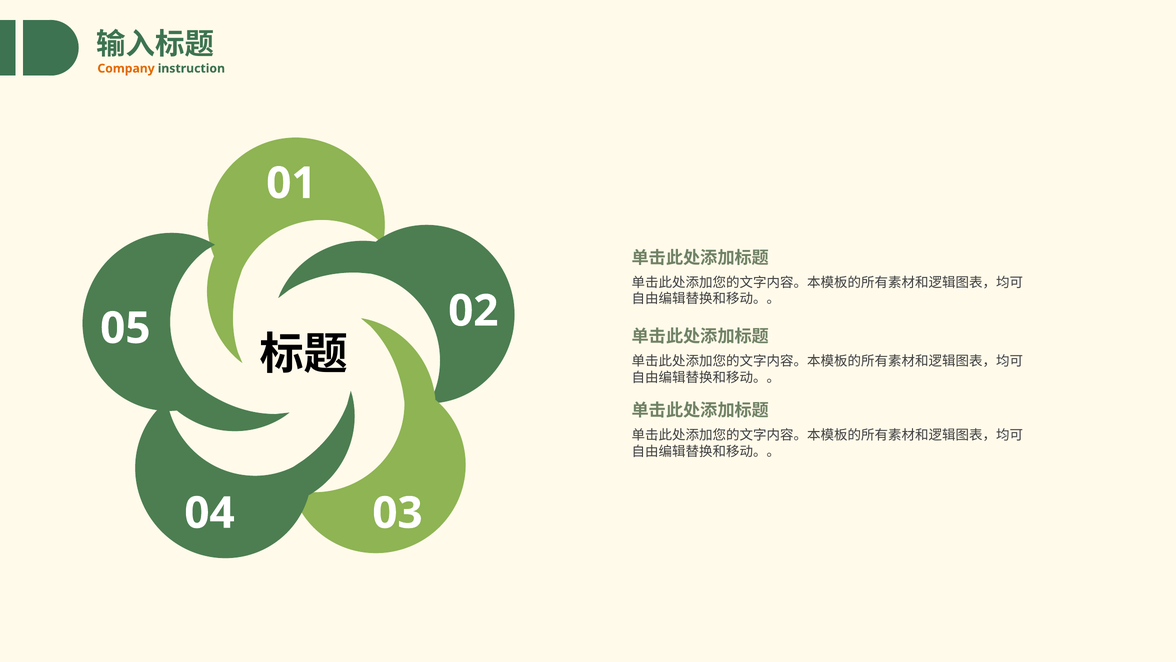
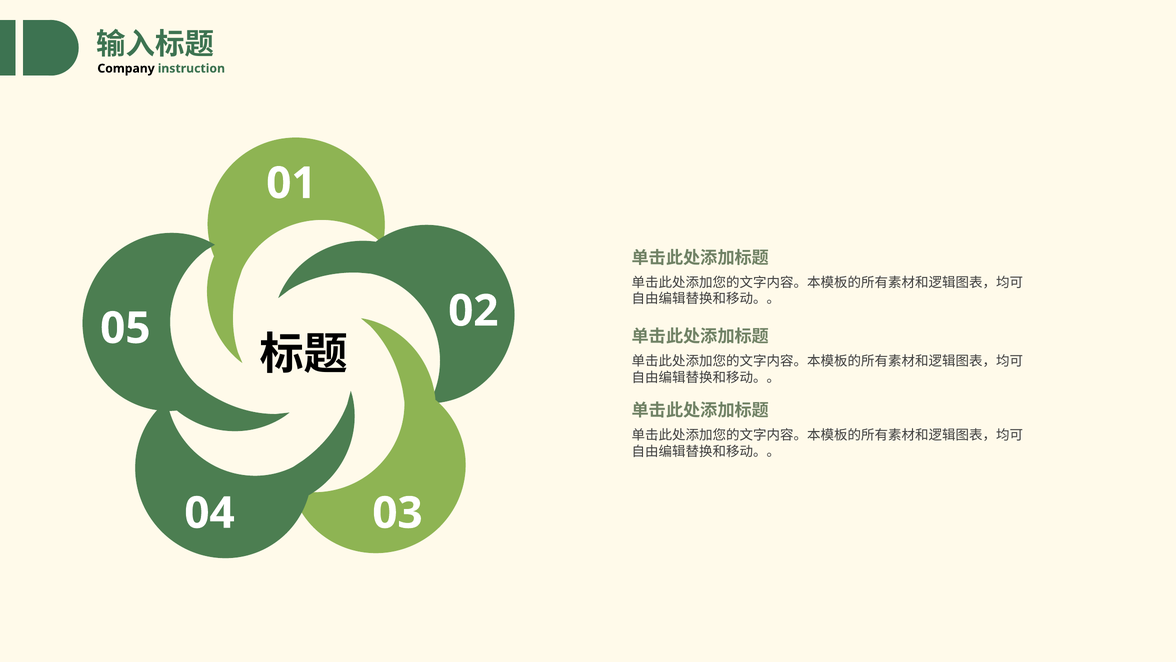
Company colour: orange -> black (126, 68)
